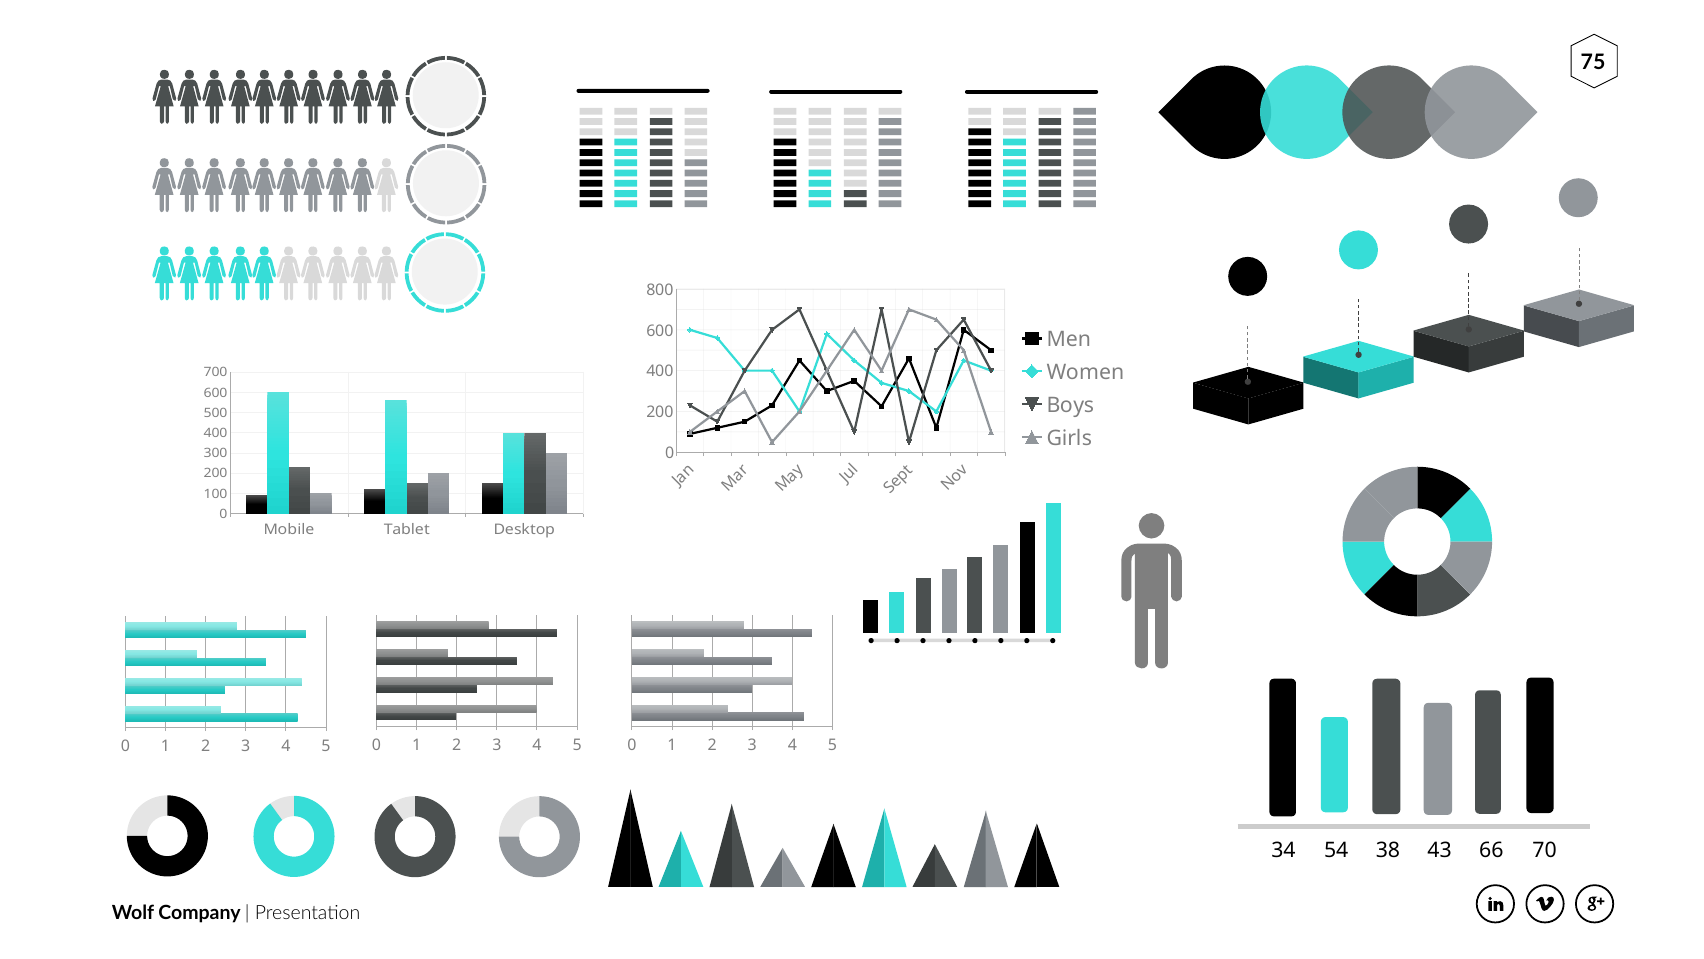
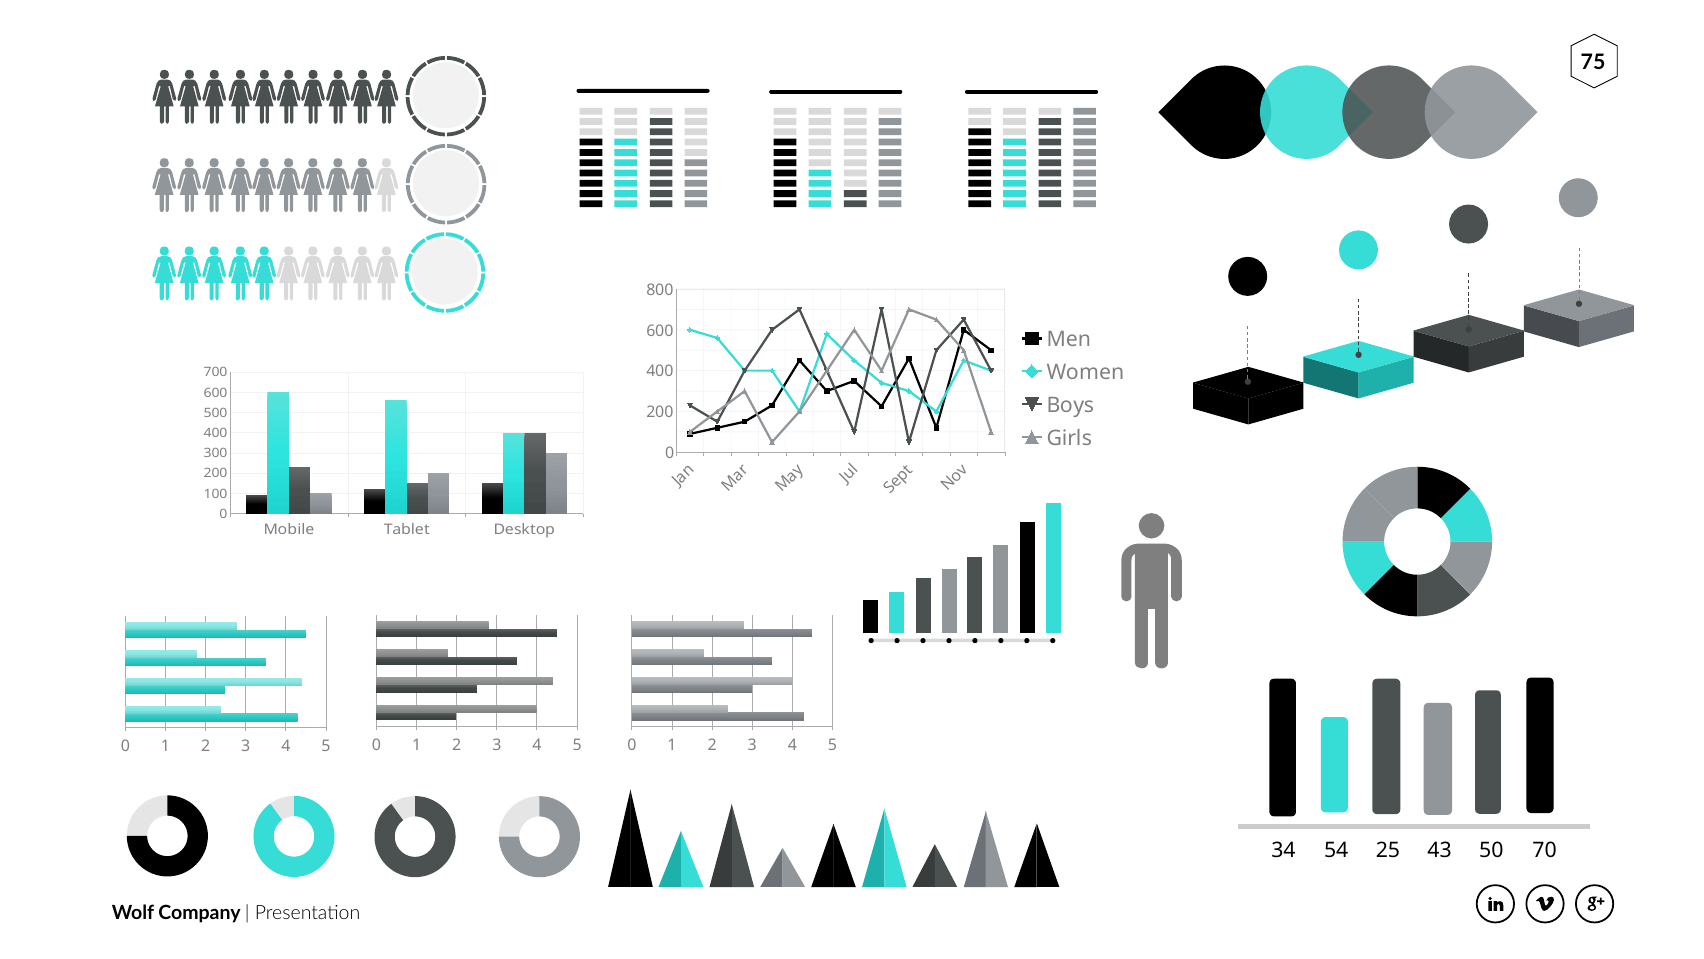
38: 38 -> 25 (1388, 850)
66: 66 -> 50 (1491, 850)
